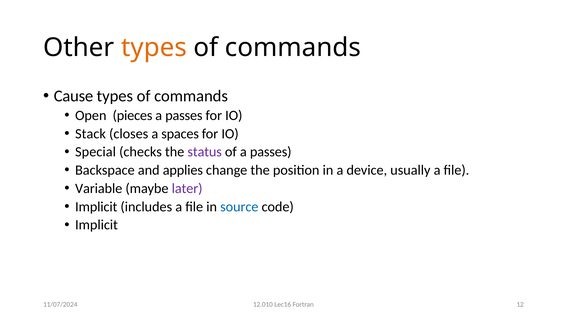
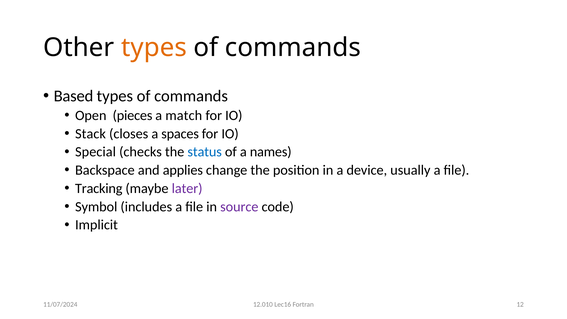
Cause: Cause -> Based (73, 96)
passes: passes -> match (184, 115)
status colour: purple -> blue (205, 152)
of a passes: passes -> names (271, 152)
Variable: Variable -> Tracking (99, 188)
Implicit: Implicit -> Symbol (96, 207)
source colour: blue -> purple (239, 207)
